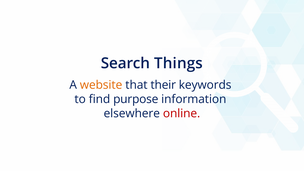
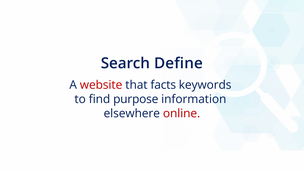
Things: Things -> Define (179, 63)
website colour: orange -> red (101, 85)
their: their -> facts (163, 85)
